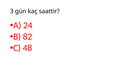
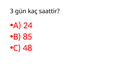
82: 82 -> 85 (28, 36)
